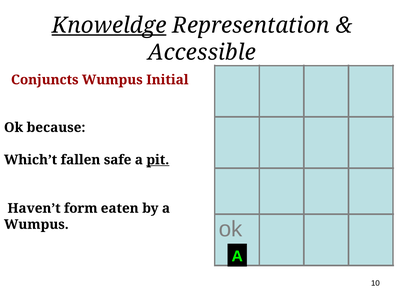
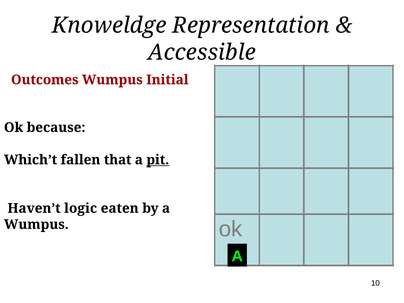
Knoweldge underline: present -> none (109, 25)
Conjuncts: Conjuncts -> Outcomes (45, 80)
safe: safe -> that (118, 160)
form: form -> logic (81, 208)
